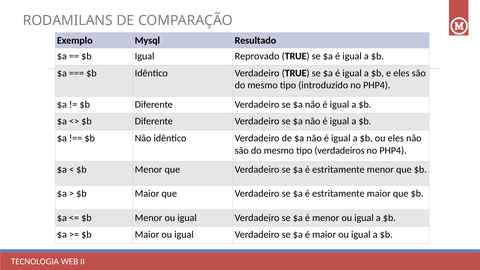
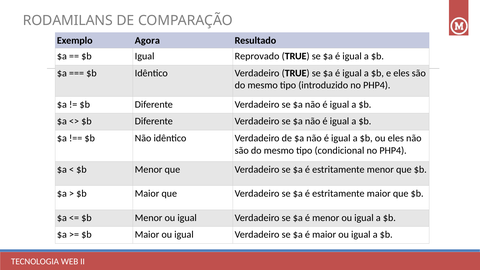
Mysql: Mysql -> Agora (147, 40)
verdadeiros: verdadeiros -> condicional (339, 150)
